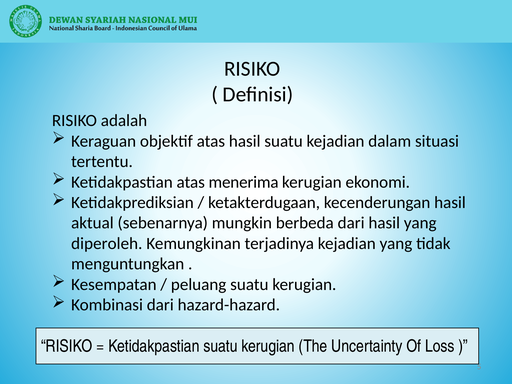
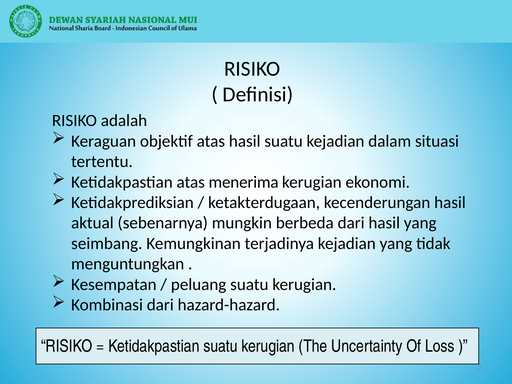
diperoleh: diperoleh -> seimbang (107, 243)
